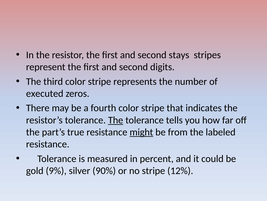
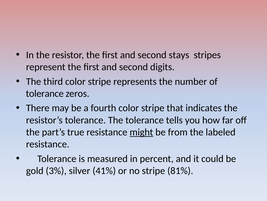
executed: executed -> tolerance (45, 93)
The underline: present -> none (116, 120)
9%: 9% -> 3% (56, 170)
90%: 90% -> 41% (104, 170)
12%: 12% -> 81% (180, 170)
